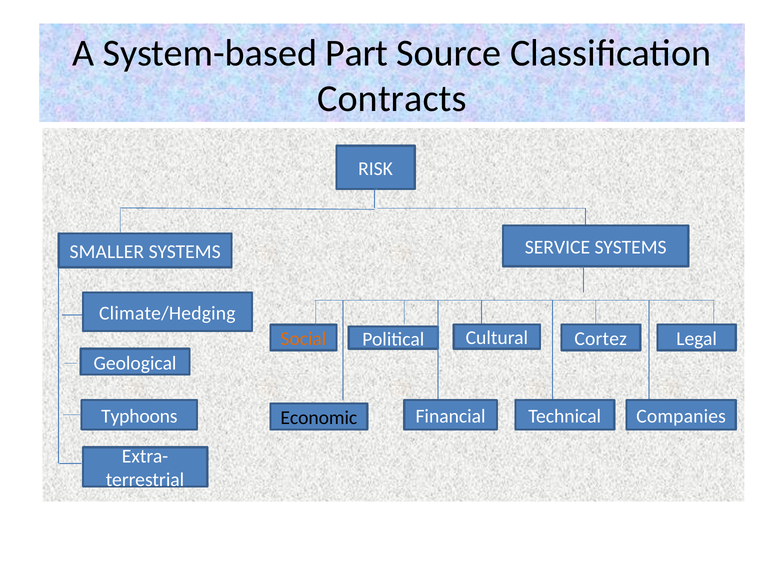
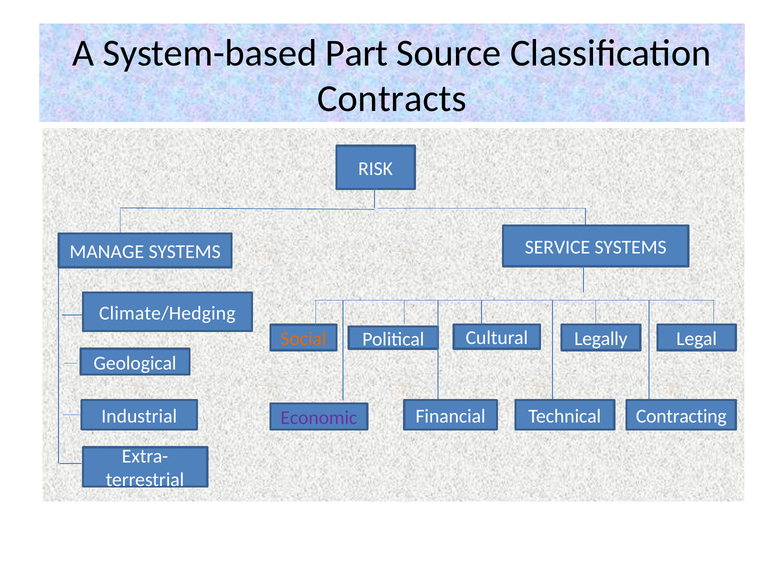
SMALLER: SMALLER -> MANAGE (107, 252)
Cortez: Cortez -> Legally (601, 339)
Typhoons: Typhoons -> Industrial (139, 416)
Economic colour: black -> purple (319, 418)
Companies: Companies -> Contracting (681, 416)
